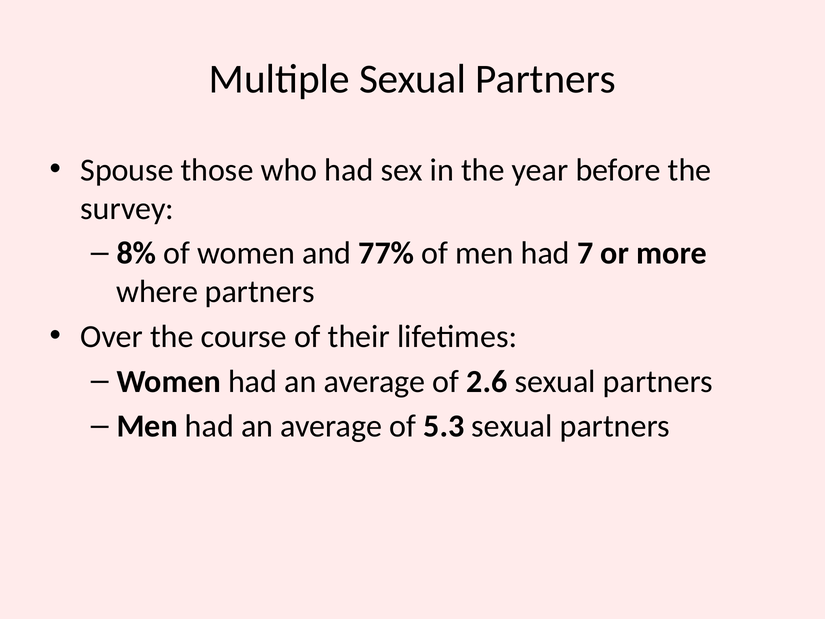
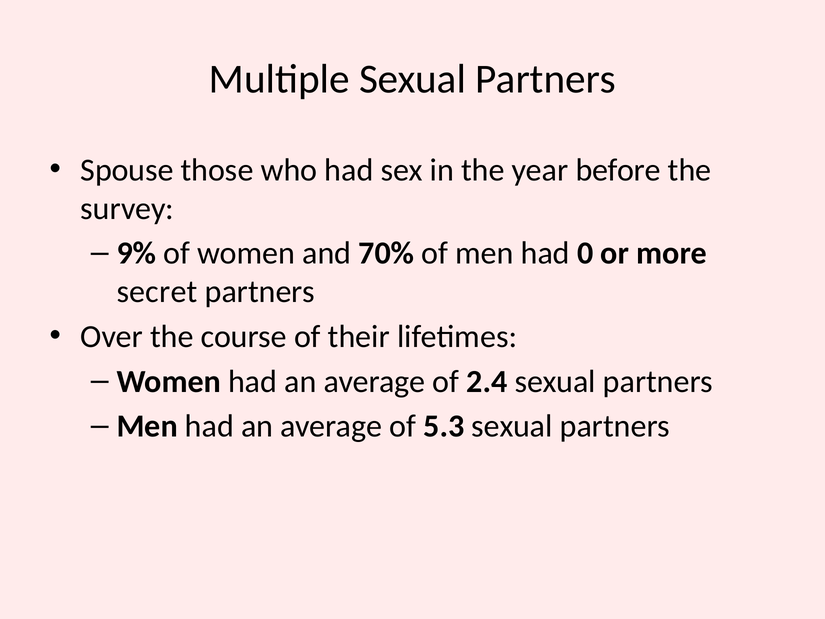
8%: 8% -> 9% (136, 253)
77%: 77% -> 70% (386, 253)
7: 7 -> 0 (585, 253)
where: where -> secret (157, 292)
2.6: 2.6 -> 2.4 (487, 381)
